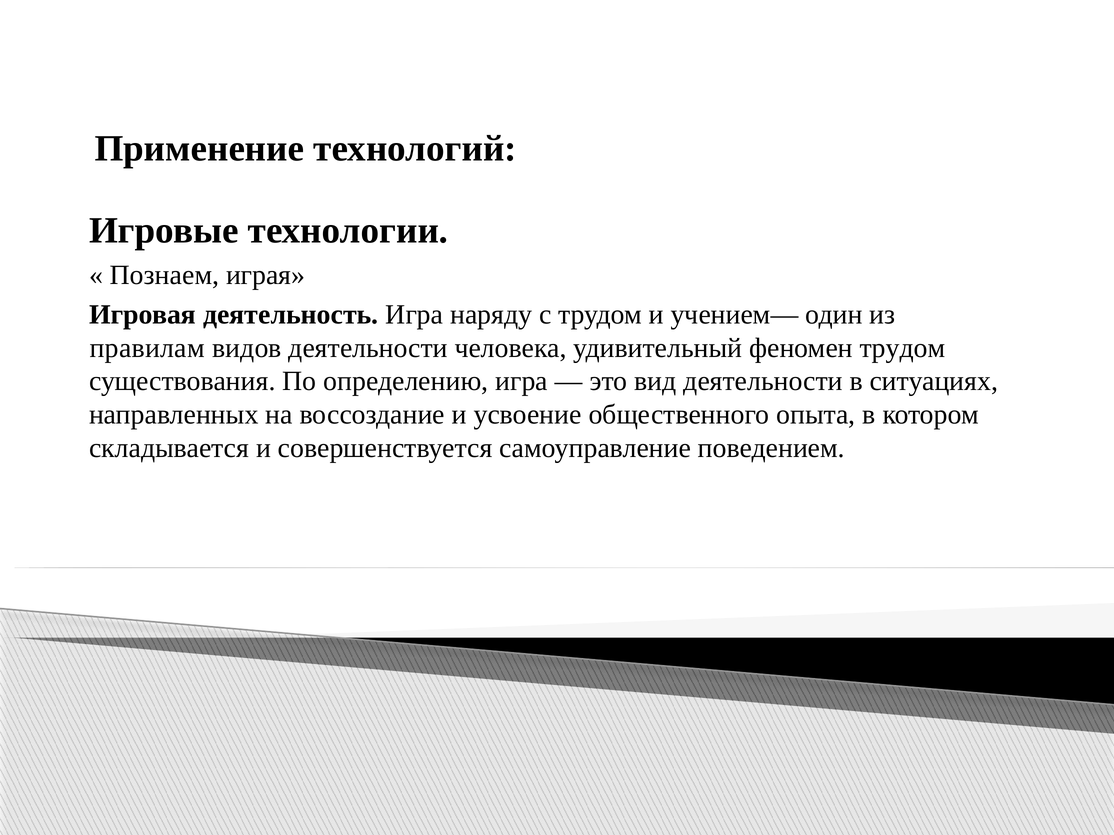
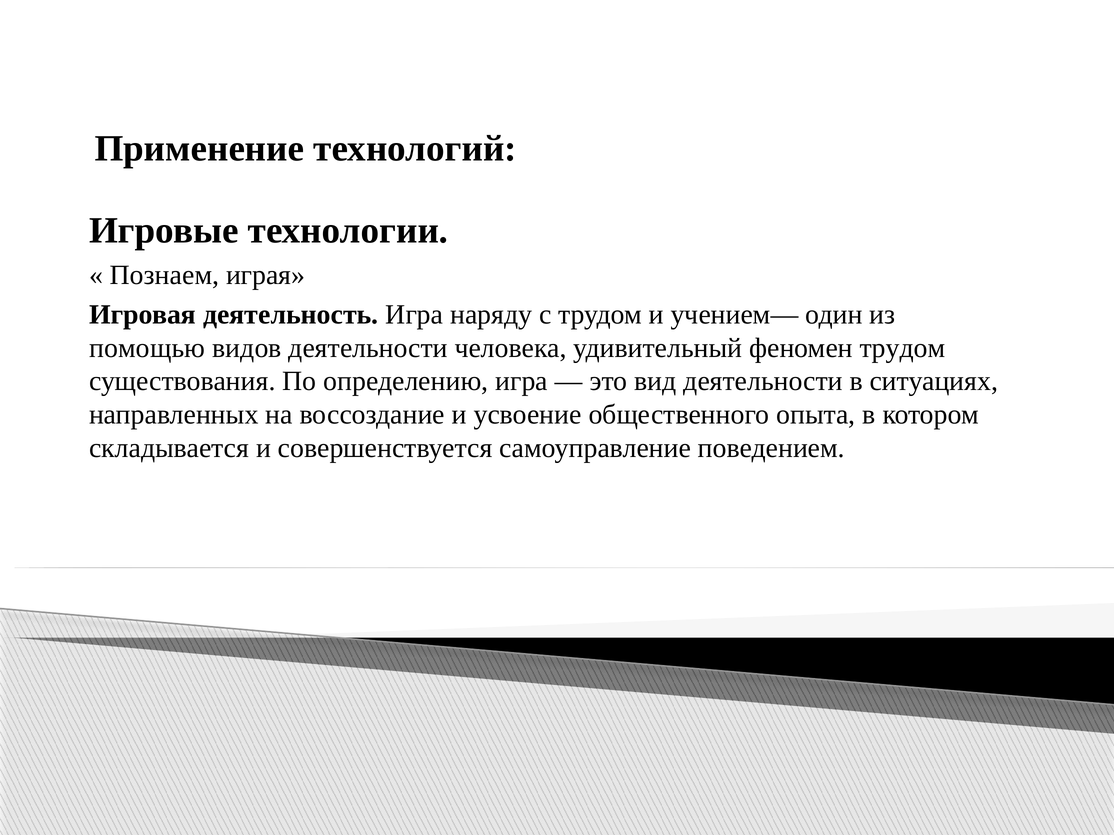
правилам: правилам -> помощью (147, 348)
